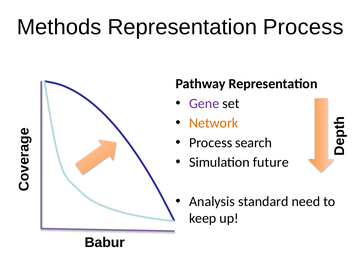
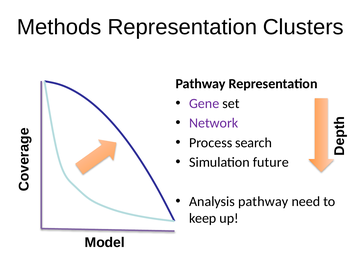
Representation Process: Process -> Clusters (303, 27)
Network colour: orange -> purple (214, 123)
Analysis standard: standard -> pathway (263, 202)
Babur: Babur -> Model (105, 243)
